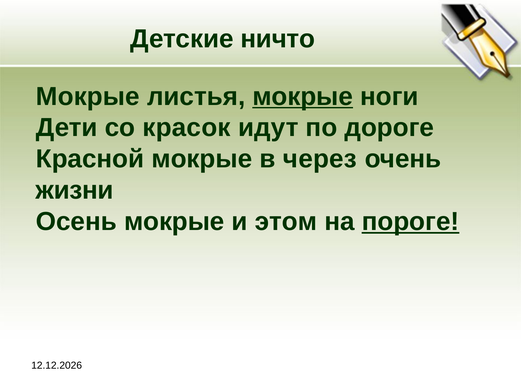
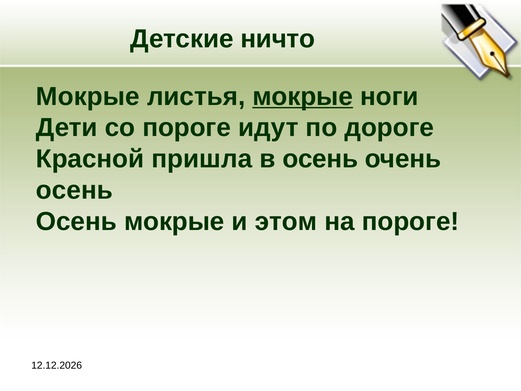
со красок: красок -> пороге (187, 128)
Красной мокрые: мокрые -> пришла (202, 159)
в через: через -> осень (320, 159)
жизни: жизни -> осень (74, 190)
пороге underline: present -> none (410, 221)
